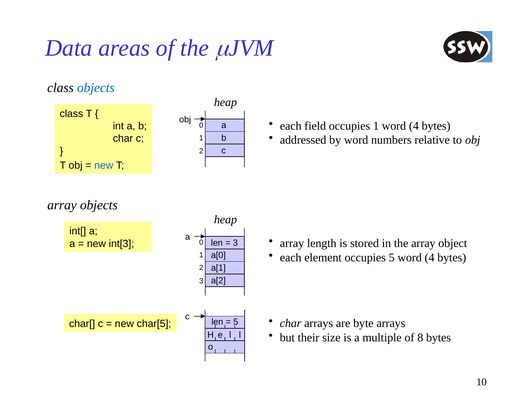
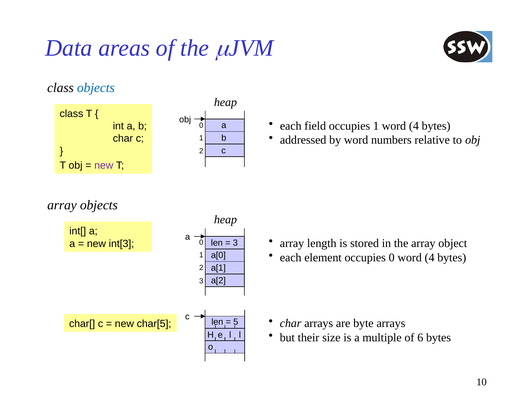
new colour: blue -> purple (104, 165)
occupies 5: 5 -> 0 (392, 257)
8: 8 -> 6 (420, 337)
